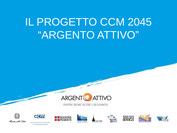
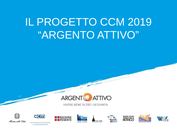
2045: 2045 -> 2019 (140, 22)
